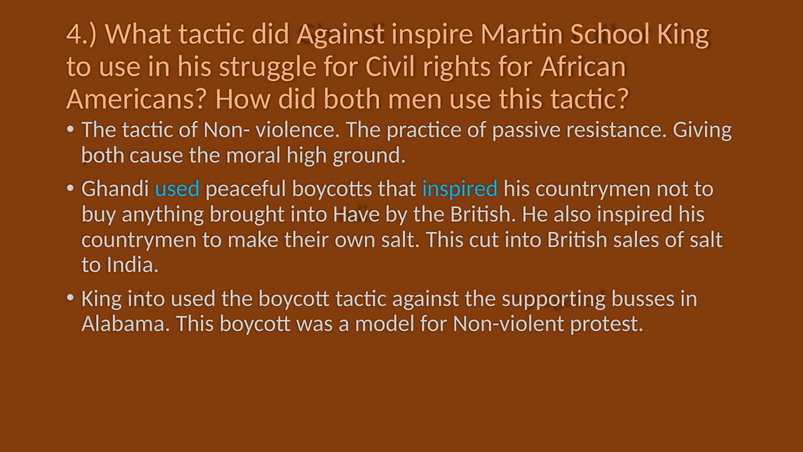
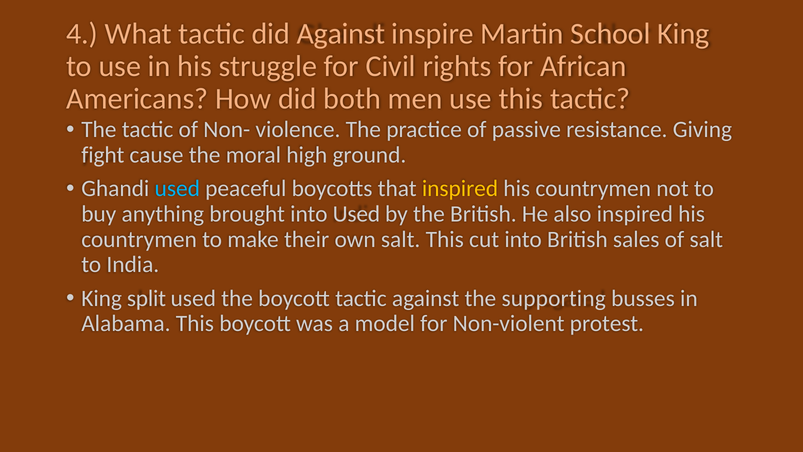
both: both -> fight (103, 155)
inspired colour: light blue -> yellow (460, 189)
into Have: Have -> Used (356, 214)
King into: into -> split (146, 298)
